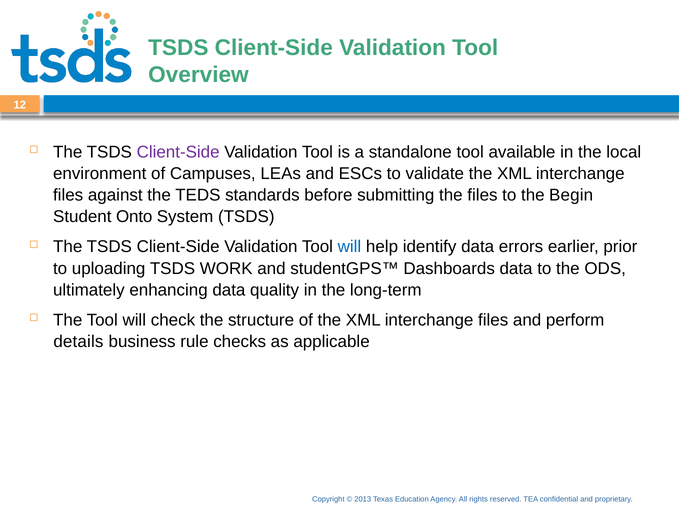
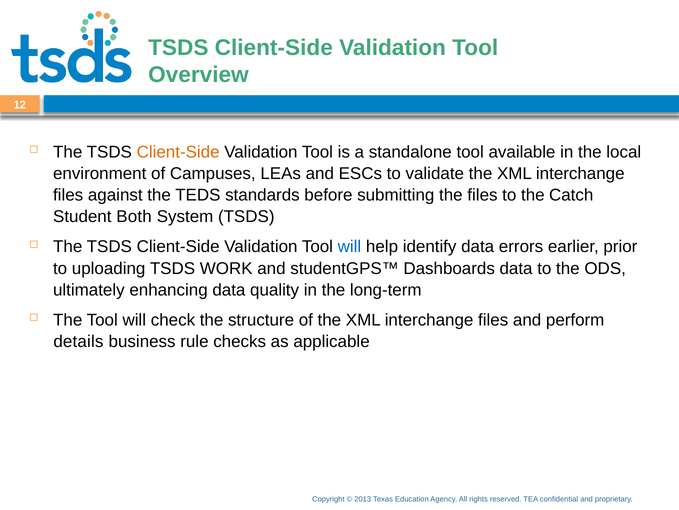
Client-Side colour: purple -> orange (178, 152)
Begin: Begin -> Catch (571, 195)
Onto: Onto -> Both (134, 216)
